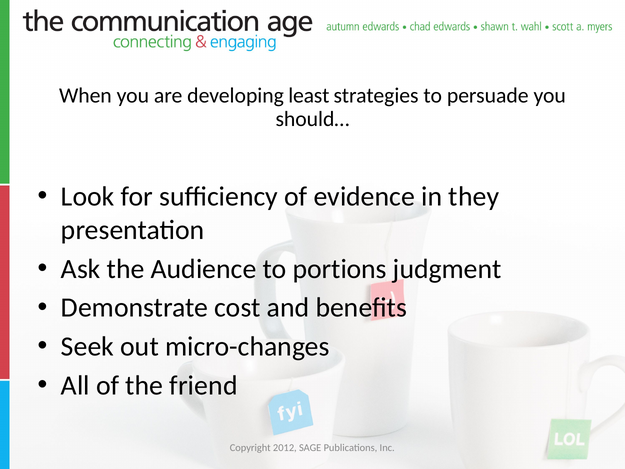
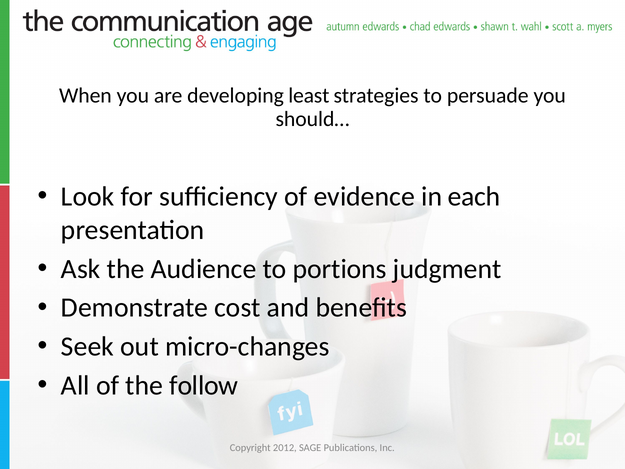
they: they -> each (474, 196)
friend: friend -> follow (204, 385)
